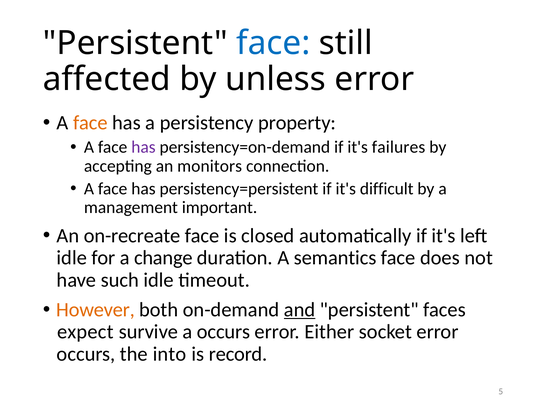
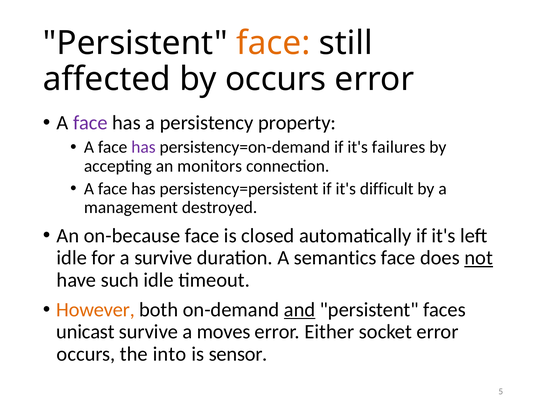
face colour: blue -> orange (273, 43)
by unless: unless -> occurs (276, 79)
face colour: orange -> purple (90, 123)
important: important -> destroyed (220, 207)
on-recreate: on-recreate -> on-because (132, 235)
a change: change -> survive (163, 257)
not underline: none -> present (479, 257)
expect: expect -> unicast (85, 331)
a occurs: occurs -> moves (224, 331)
record: record -> sensor (238, 354)
